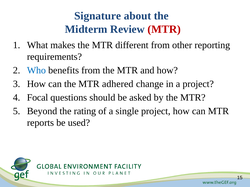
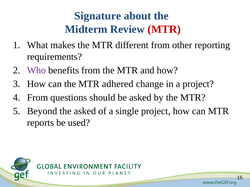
Who colour: blue -> purple (36, 71)
Focal: Focal -> From (37, 98)
the rating: rating -> asked (85, 111)
